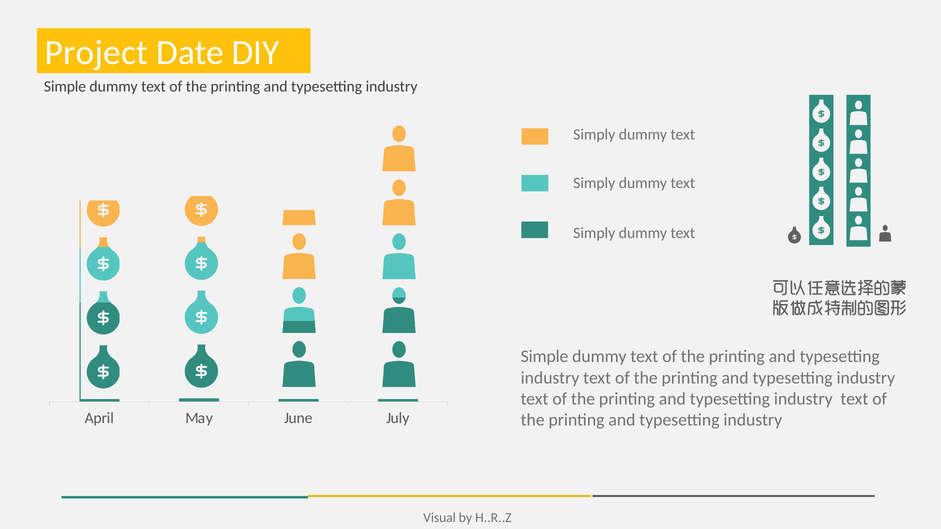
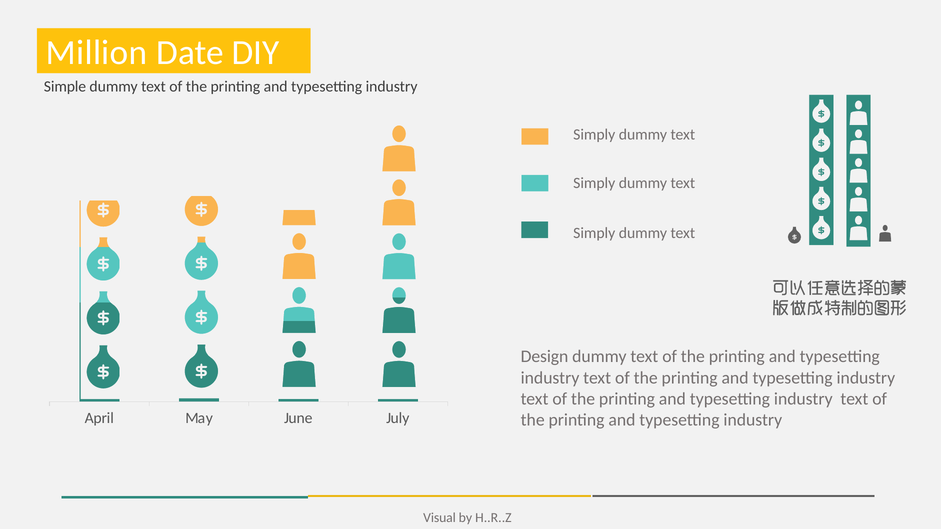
Project: Project -> Million (97, 53)
Simple: Simple -> Design (544, 357)
